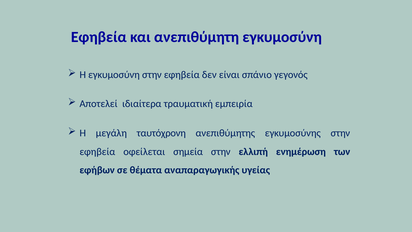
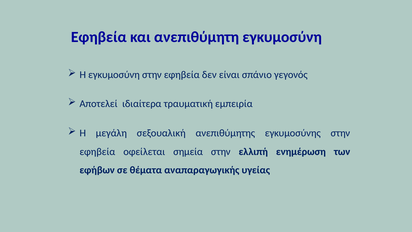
ταυτόχρονη: ταυτόχρονη -> σεξουαλική (161, 133)
